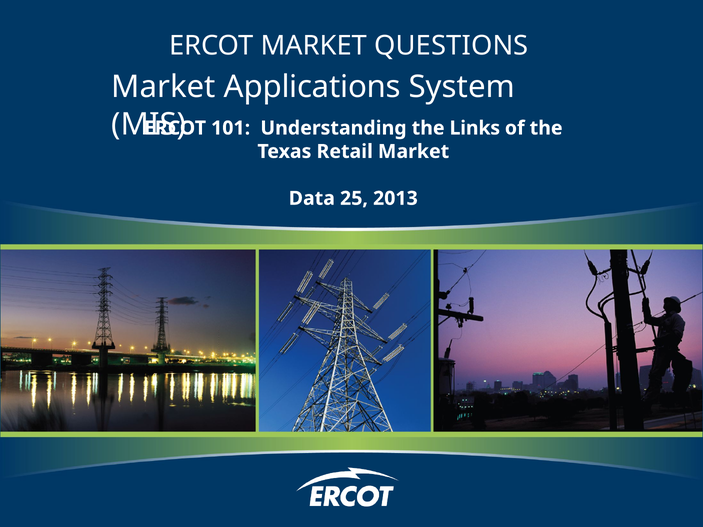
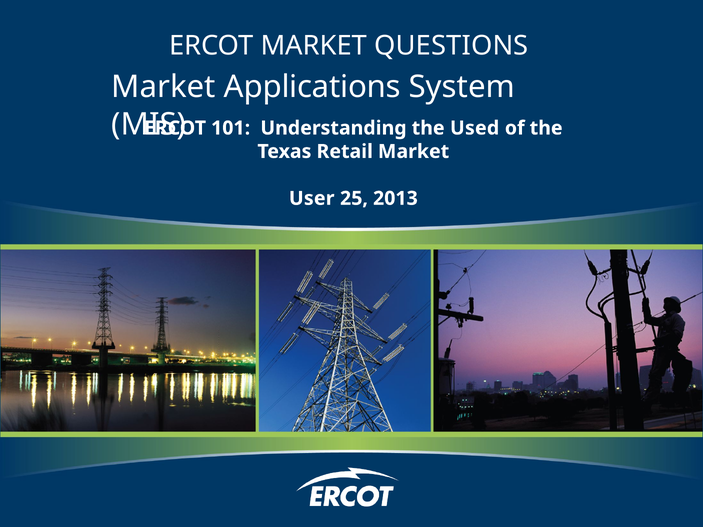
Links: Links -> Used (475, 128)
Data: Data -> User (312, 198)
